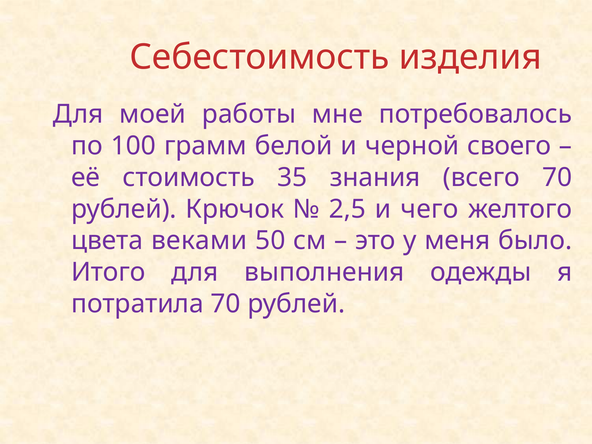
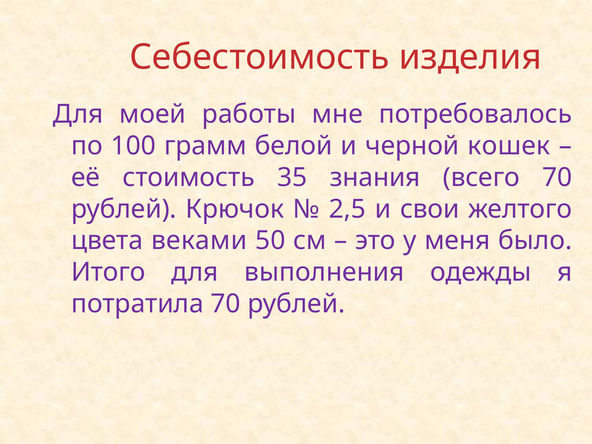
своего: своего -> кошек (509, 146)
чего: чего -> свои (430, 209)
